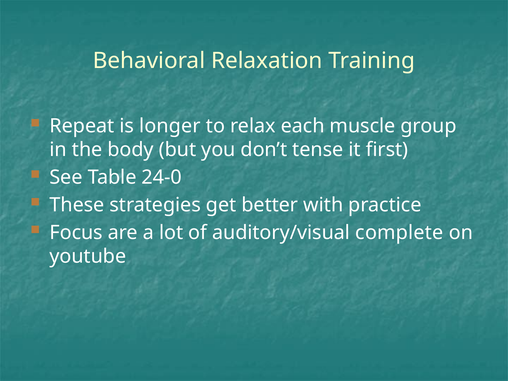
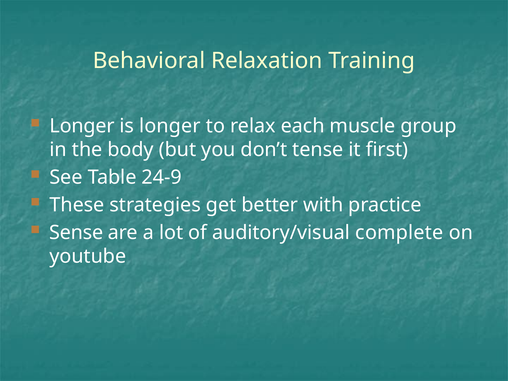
Repeat: Repeat -> Longer (82, 126)
24-0: 24-0 -> 24-9 (162, 177)
Focus: Focus -> Sense (76, 233)
